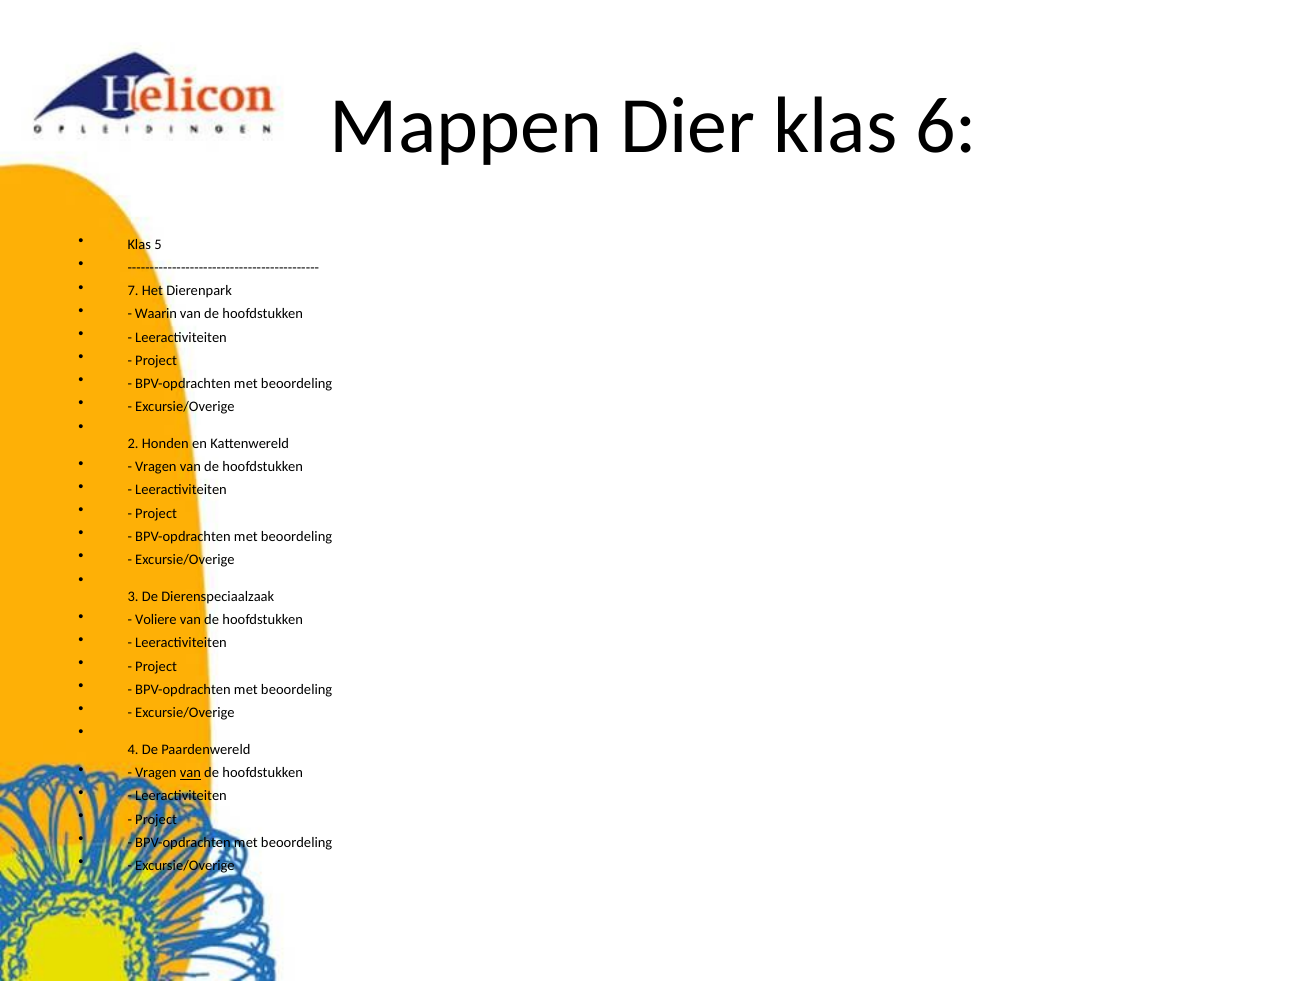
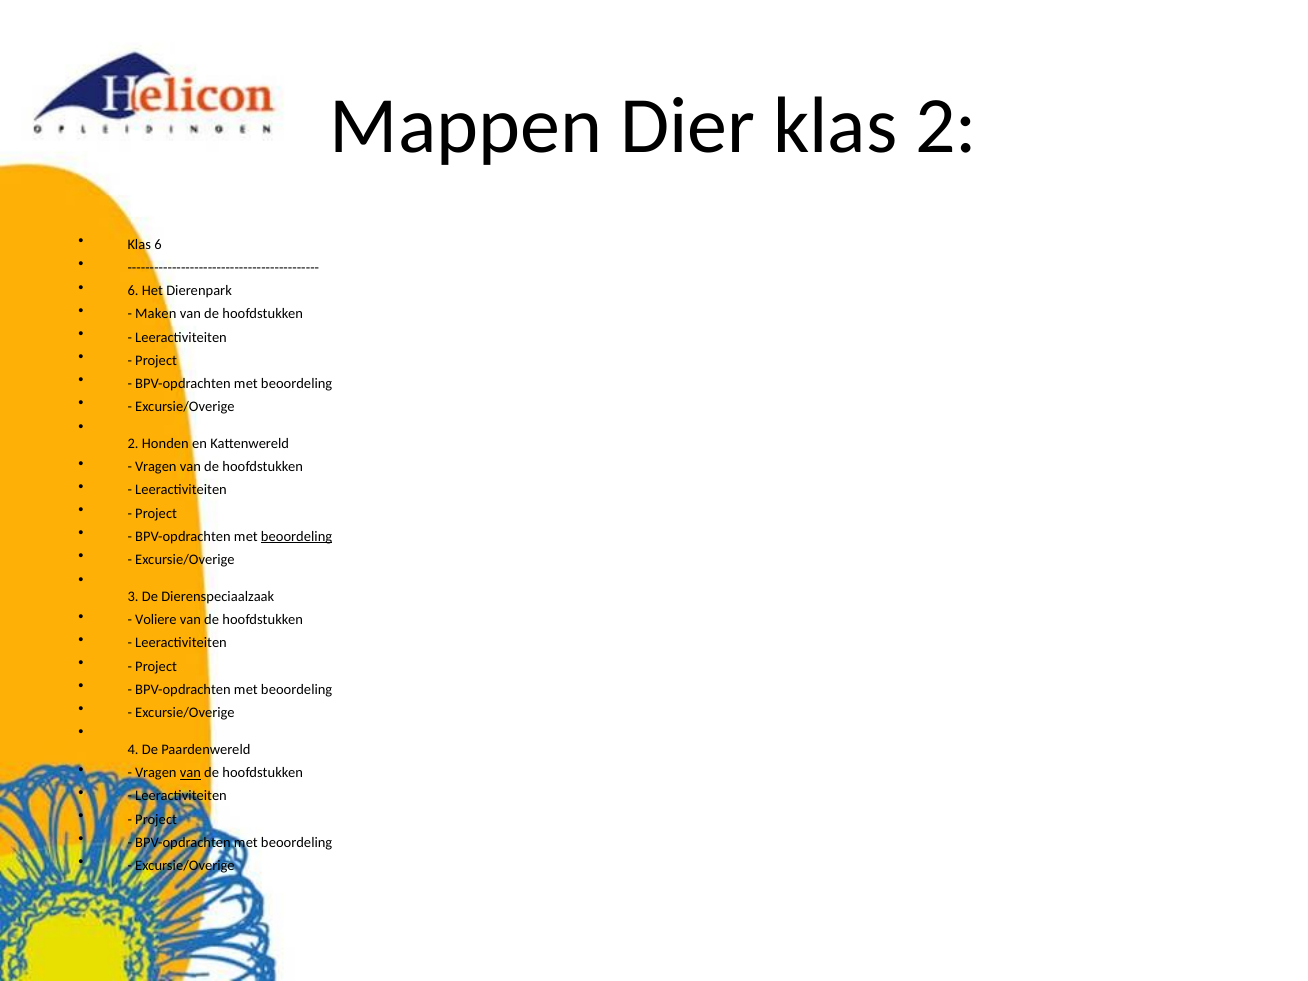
klas 6: 6 -> 2 (946, 127)
Klas 5: 5 -> 6 (158, 245)
7: 7 -> 6 (133, 291)
Waarin: Waarin -> Maken (156, 314)
beoordeling underline: none -> present (297, 537)
